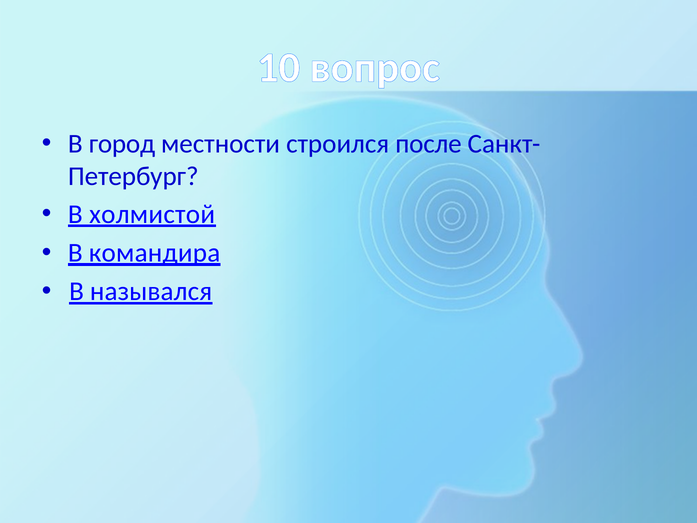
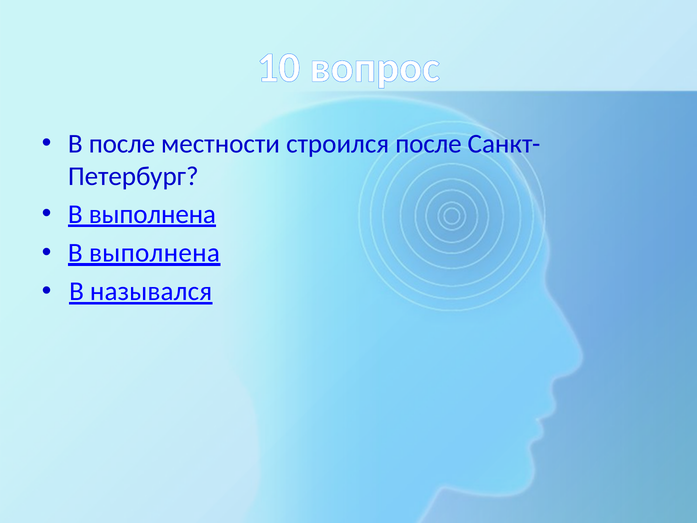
В город: город -> после (122, 144)
холмистой: холмистой -> выполнена (152, 214)
командира: командира -> выполнена (154, 253)
